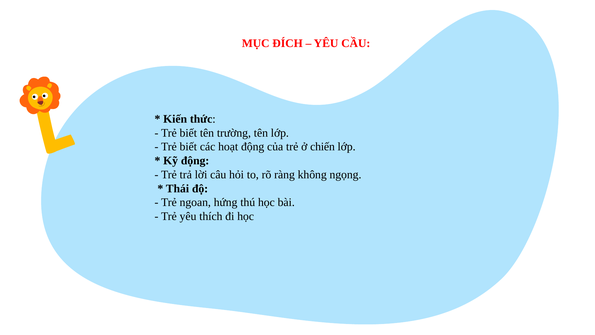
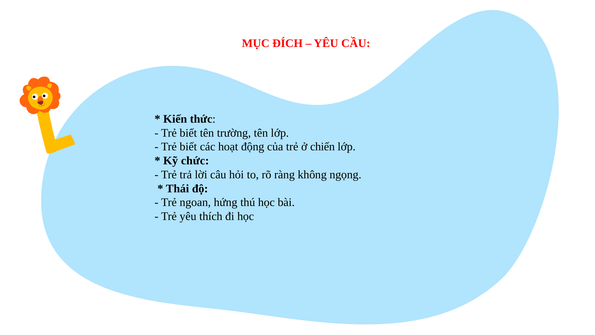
Kỹ động: động -> chức (195, 161)
